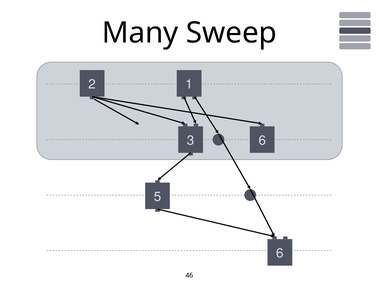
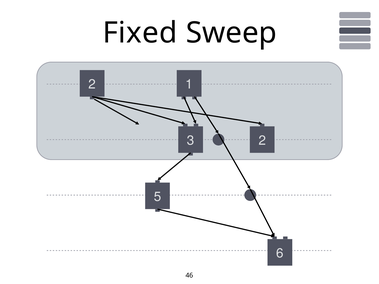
Many: Many -> Fixed (140, 33)
3 6: 6 -> 2 (262, 141)
